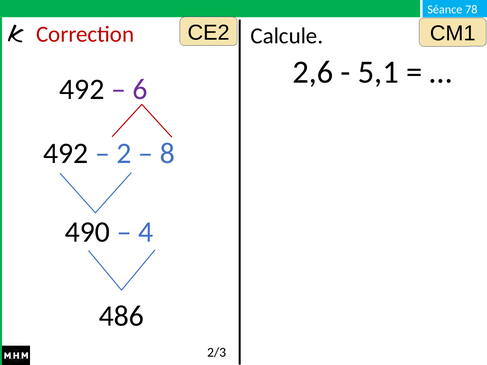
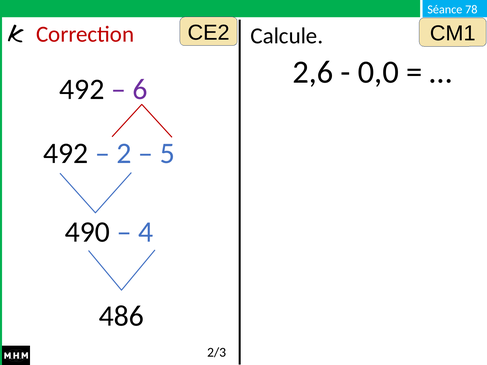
5,1: 5,1 -> 0,0 (378, 72)
8: 8 -> 5 (167, 153)
